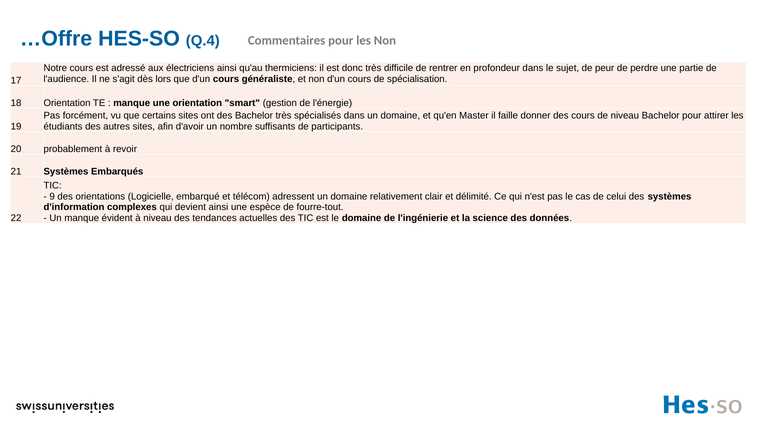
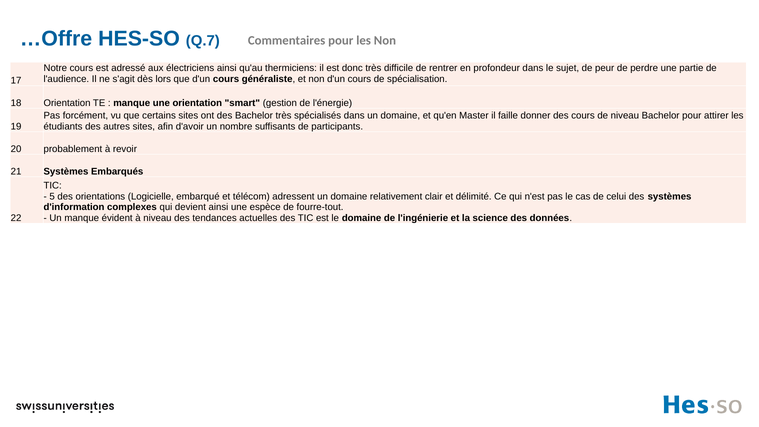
Q.4: Q.4 -> Q.7 (203, 41)
9: 9 -> 5 (52, 196)
